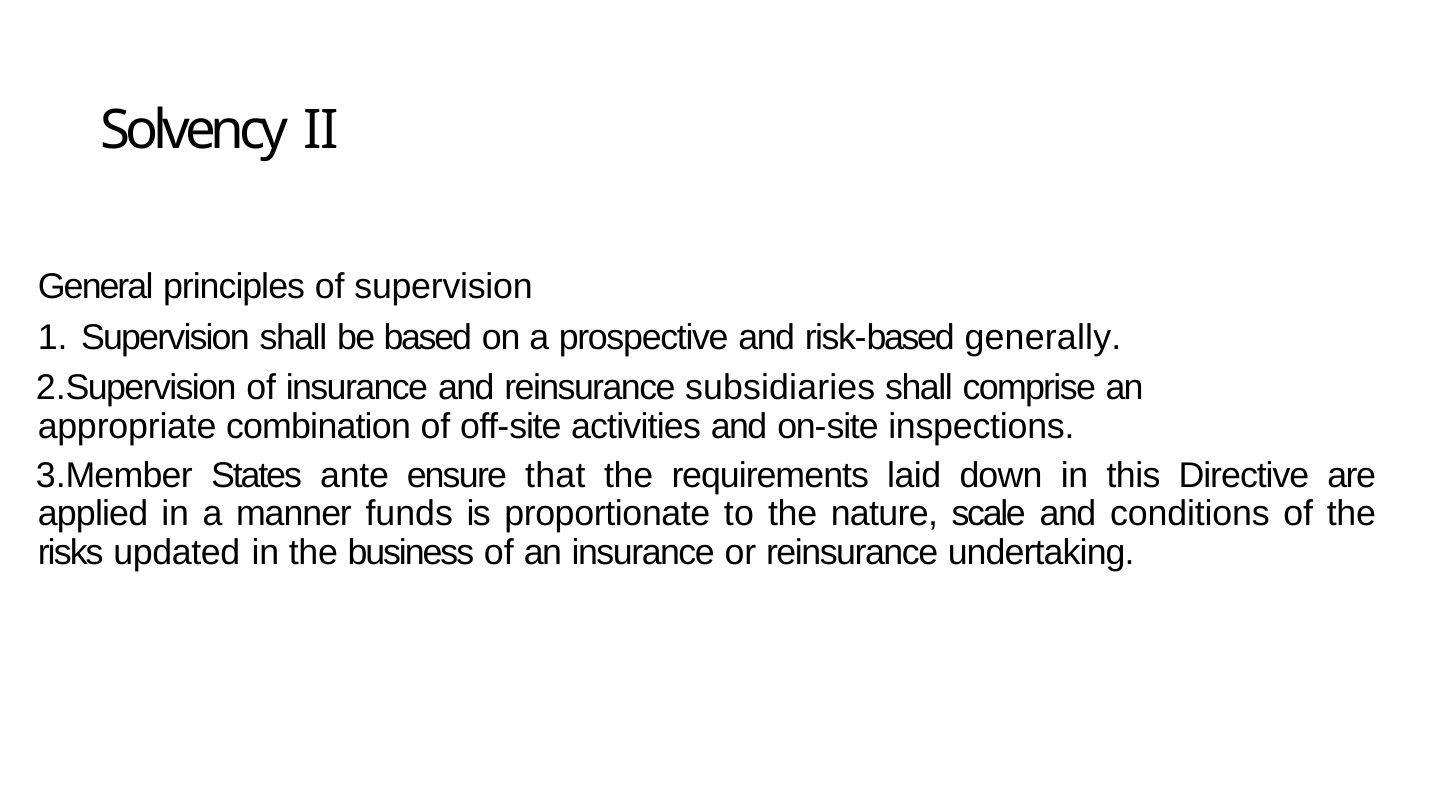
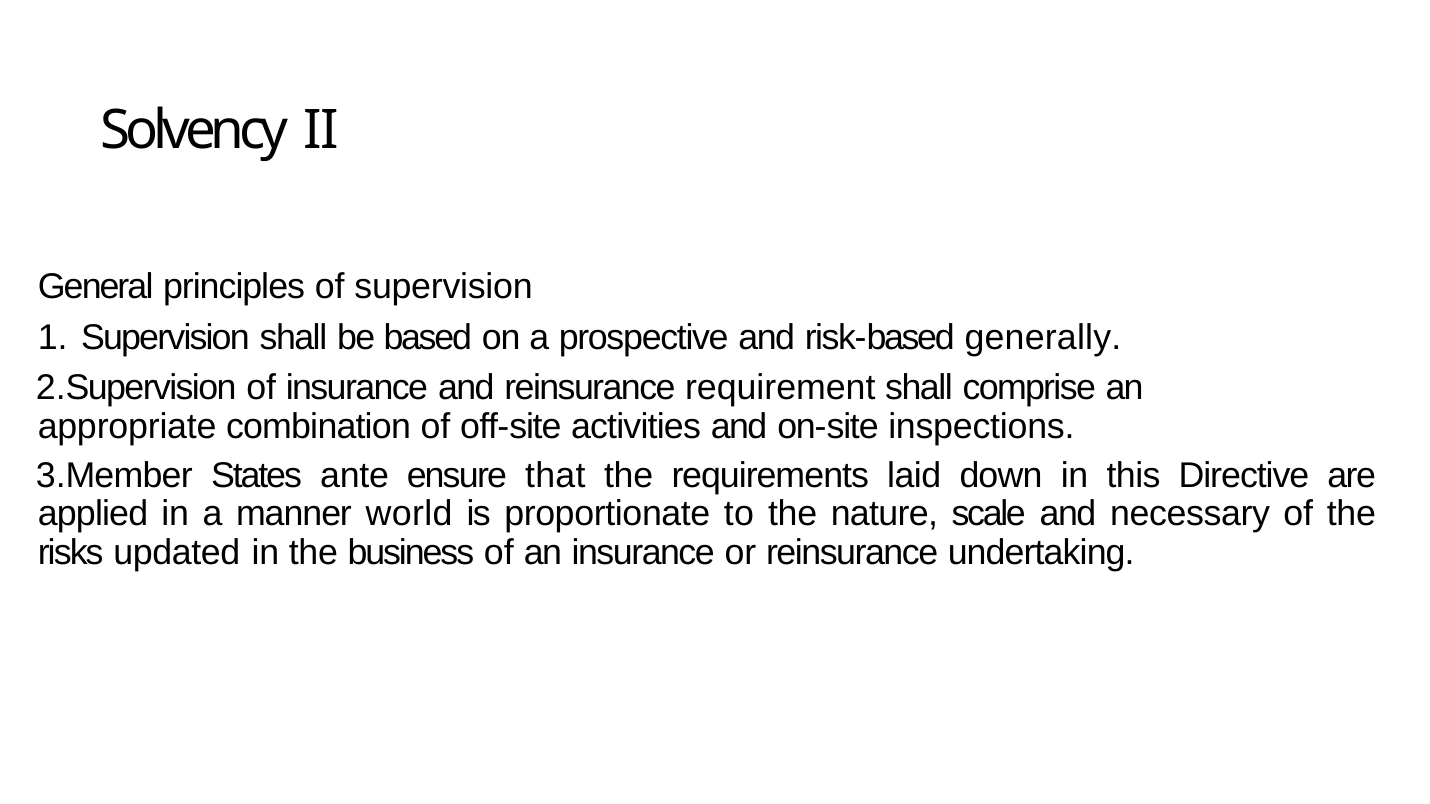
subsidiaries: subsidiaries -> requirement (780, 388)
funds: funds -> world (409, 514)
conditions: conditions -> necessary (1190, 514)
